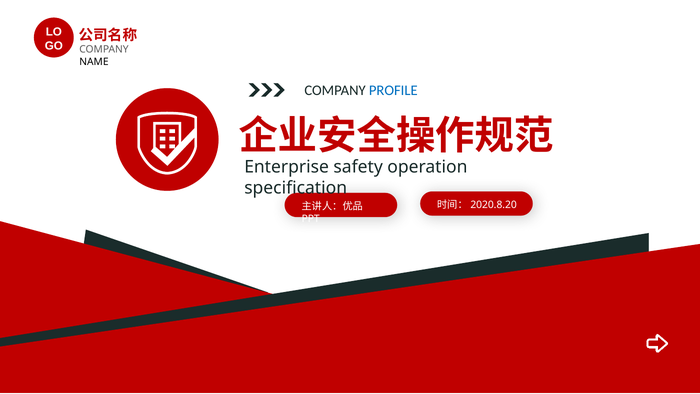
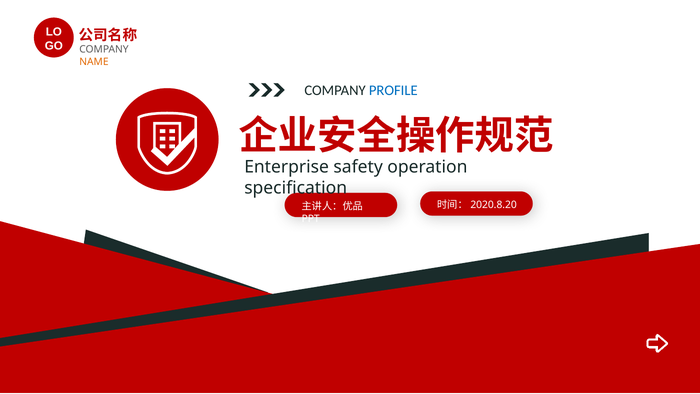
NAME colour: black -> orange (94, 62)
